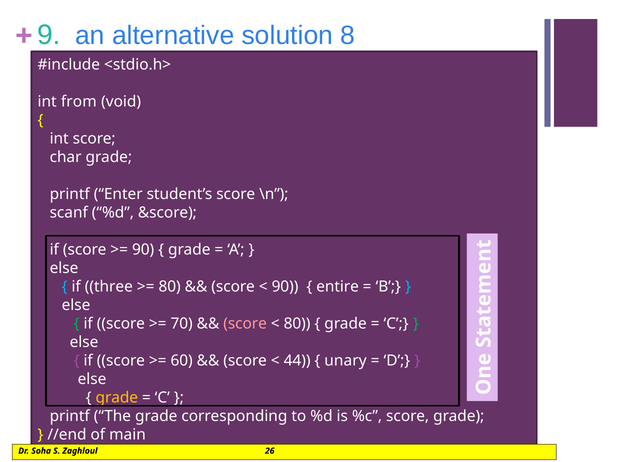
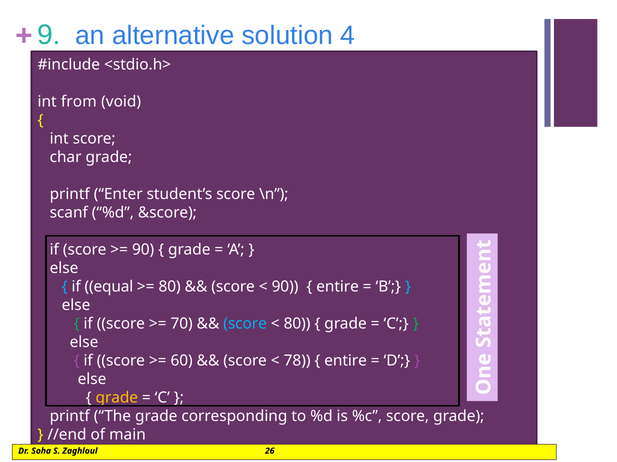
8: 8 -> 4 (348, 35)
three: three -> equal (109, 287)
score colour: pink -> light blue (245, 324)
44: 44 -> 78 (297, 361)
unary: unary -> entire (346, 361)
